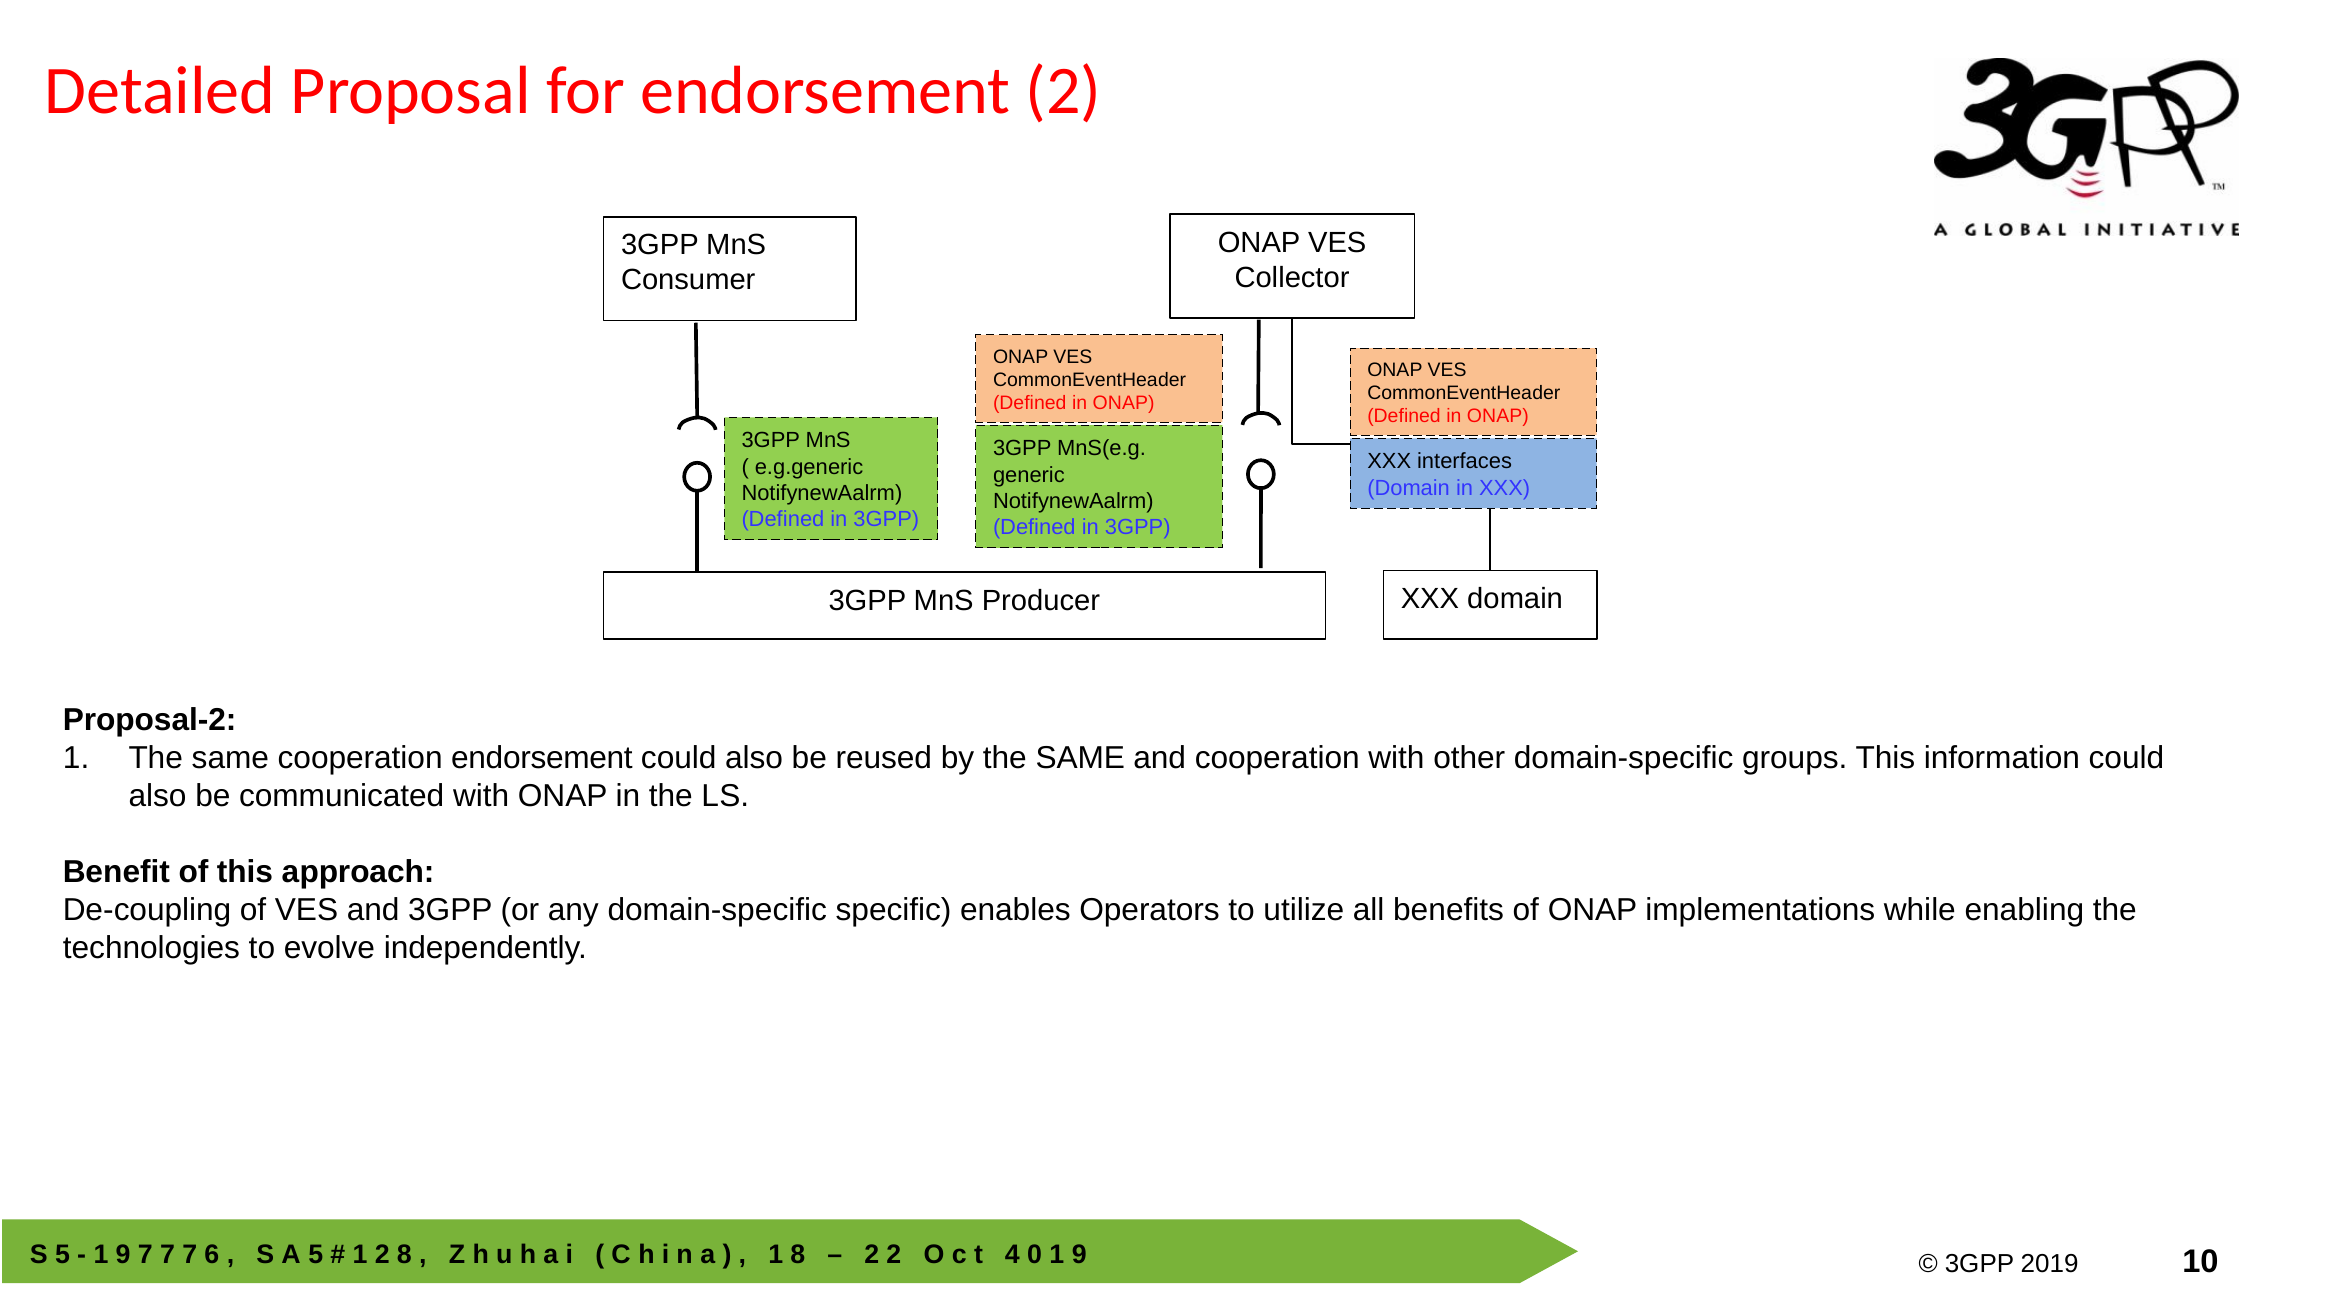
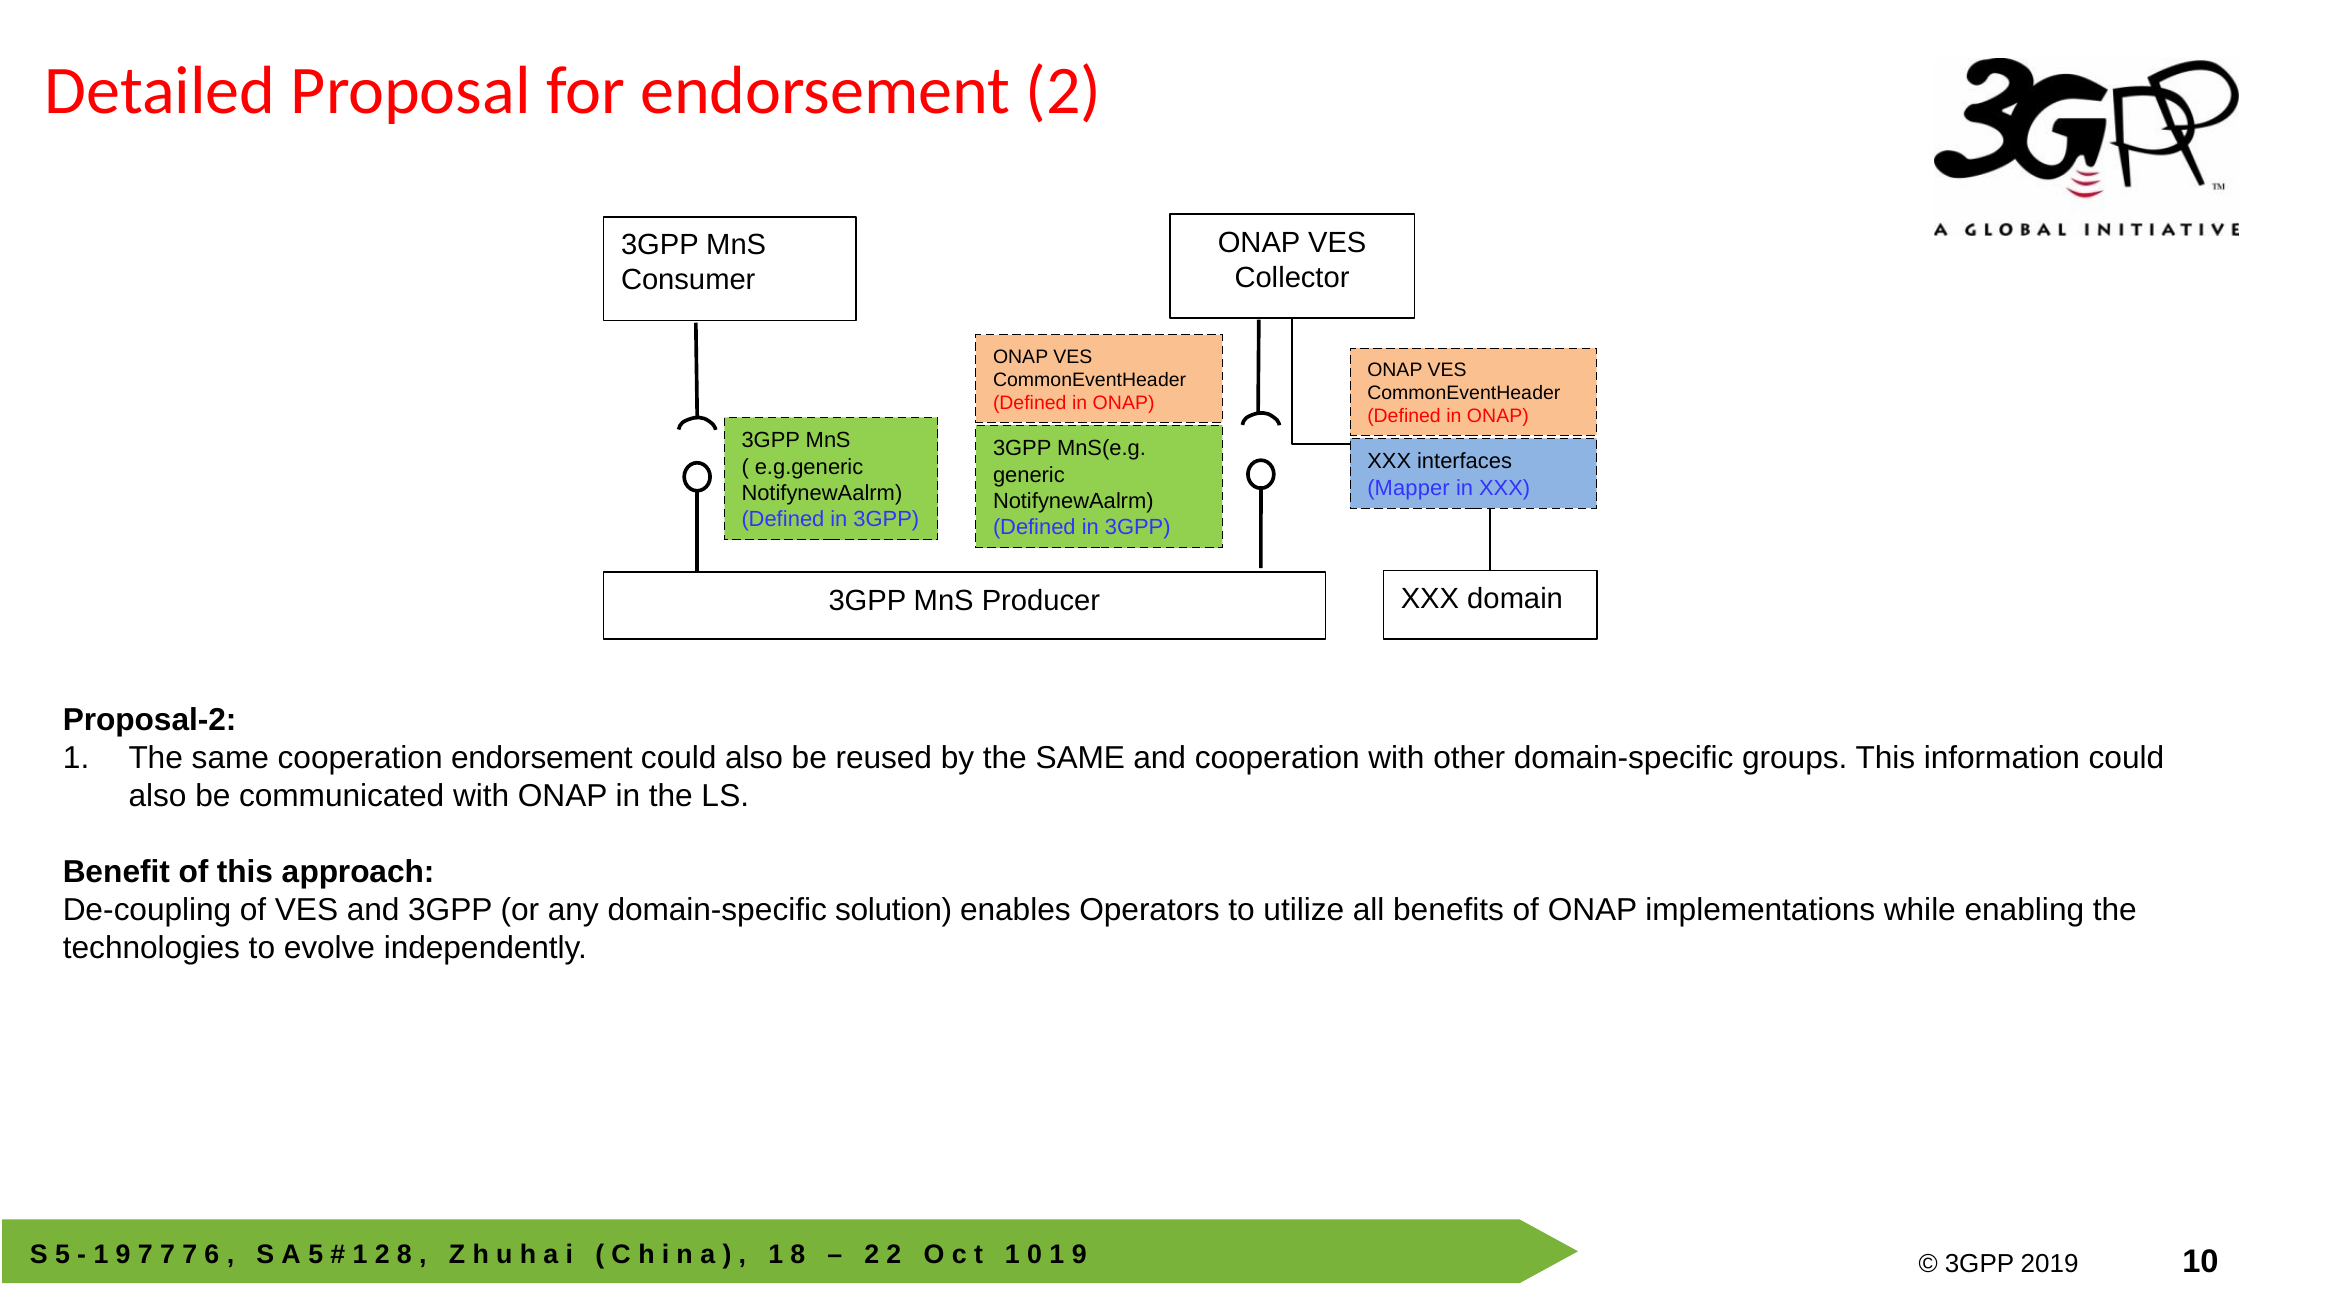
Domain: Domain -> Mapper (1409, 488)
specific: specific -> solution (894, 910)
4: 4 -> 1 (1012, 1255)
